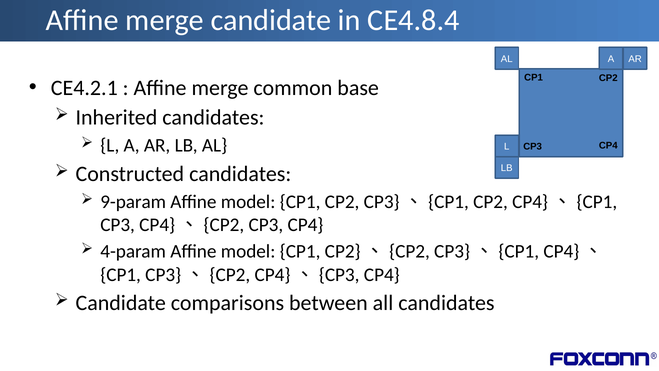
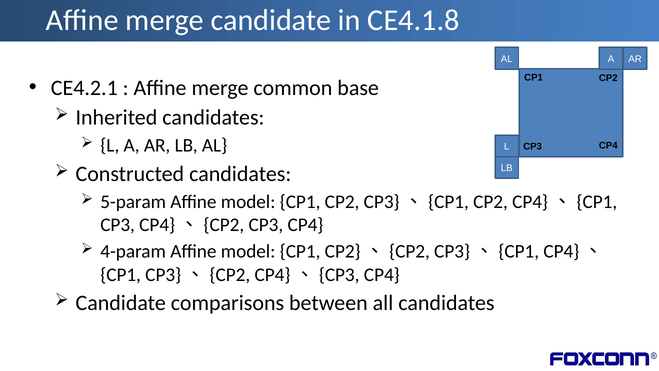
CE4.8.4: CE4.8.4 -> CE4.1.8 (413, 20)
9-param: 9-param -> 5-param (133, 202)
